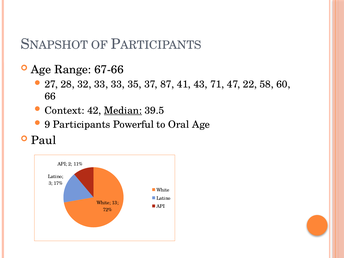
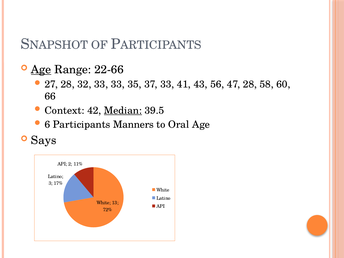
Age underline: none -> present (41, 70)
67-66: 67-66 -> 22-66 (109, 70)
37 87: 87 -> 33 (167, 84)
71: 71 -> 56 (217, 84)
47 22: 22 -> 28 (250, 84)
9: 9 -> 6 (47, 125)
Powerful: Powerful -> Manners (133, 125)
Paul: Paul -> Says (44, 140)
